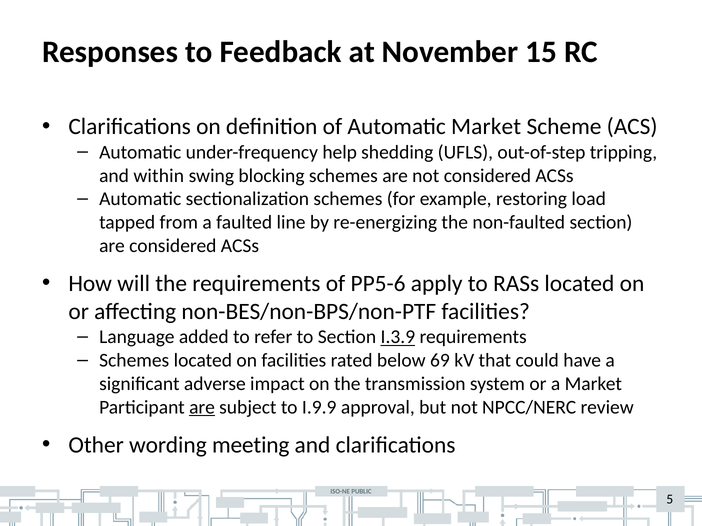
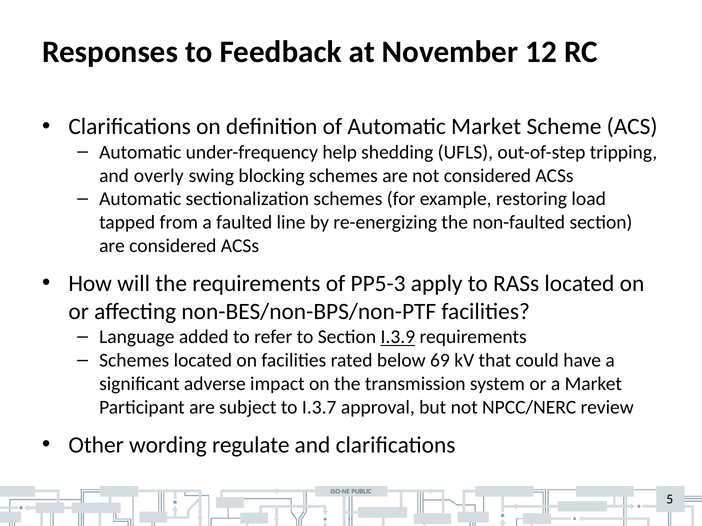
15: 15 -> 12 (541, 52)
within: within -> overly (159, 176)
PP5-6: PP5-6 -> PP5-3 (378, 284)
are underline: present -> none (202, 408)
I.9.9: I.9.9 -> I.3.7 (319, 408)
meeting: meeting -> regulate (251, 445)
